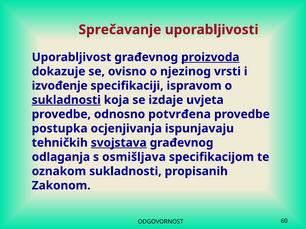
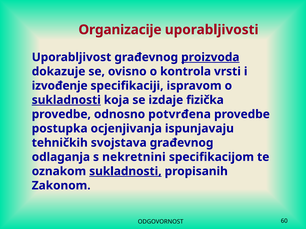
Sprečavanje: Sprečavanje -> Organizacije (120, 30)
njezinog: njezinog -> kontrola (186, 72)
uvjeta: uvjeta -> fizička (205, 100)
svojstava underline: present -> none (119, 143)
osmišljava: osmišljava -> nekretnini (134, 157)
sukladnosti underline: none -> present (125, 172)
